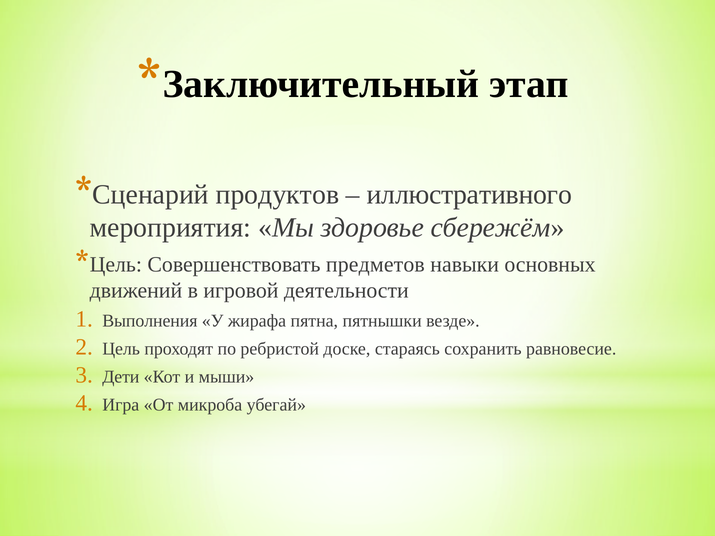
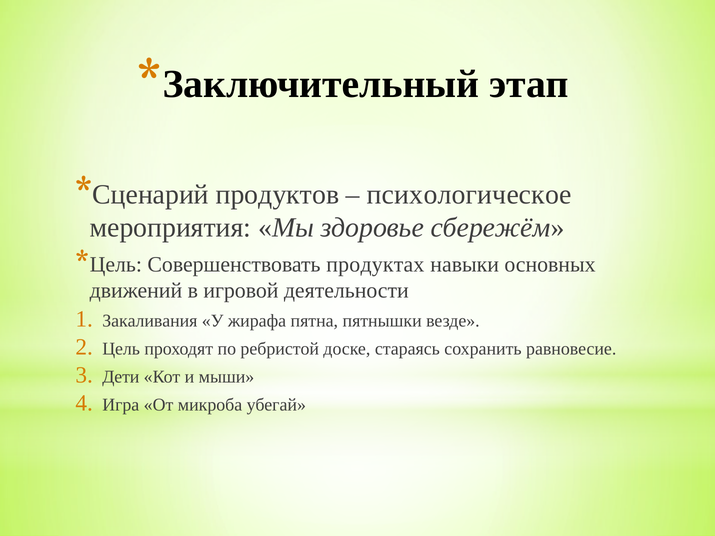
иллюстративного: иллюстративного -> психологическое (469, 195)
предметов: предметов -> продуктах (375, 265)
Выполнения: Выполнения -> Закаливания (150, 321)
